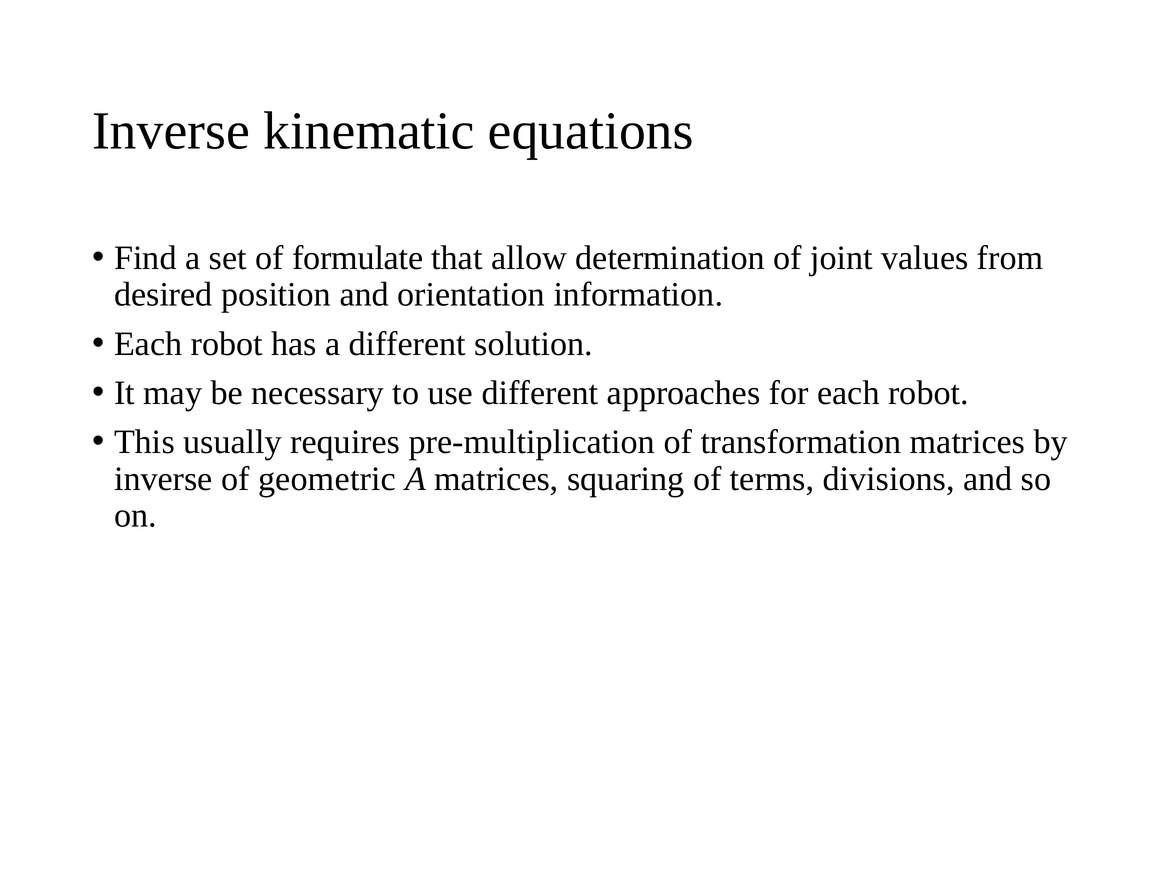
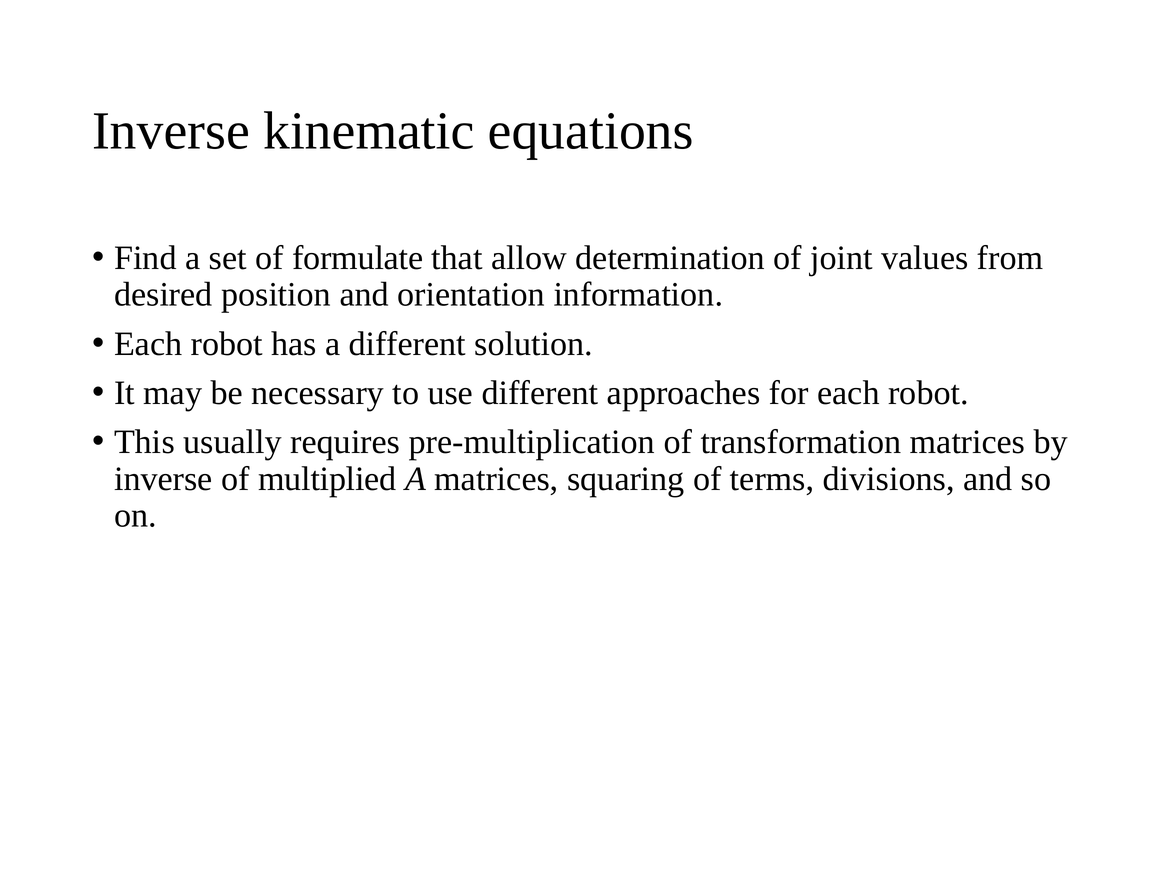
geometric: geometric -> multiplied (327, 479)
